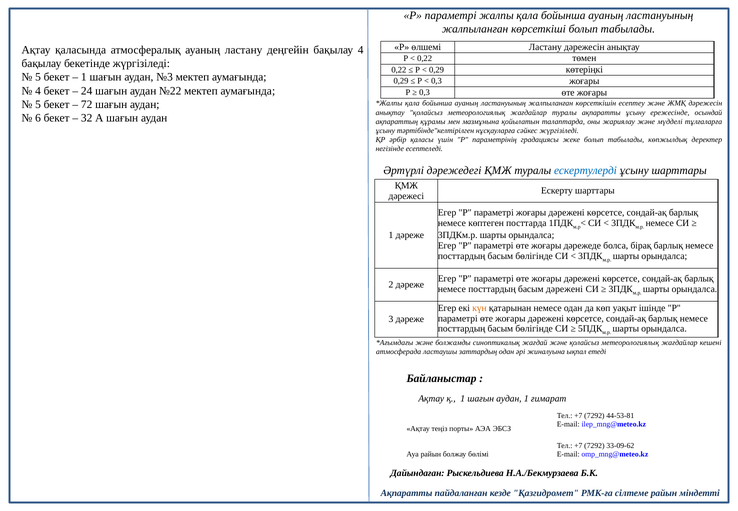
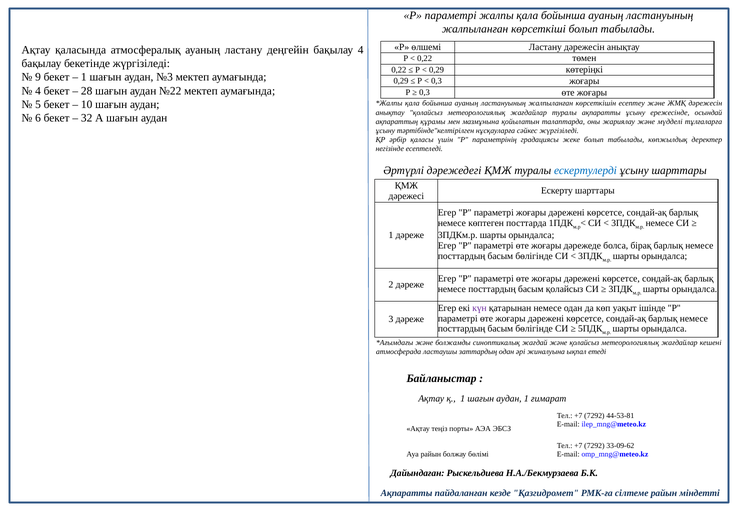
5: 5 -> 9 (38, 77)
24: 24 -> 28 (87, 91)
72: 72 -> 10 (87, 104)
басым дәрежені: дәрежені -> қолайсыз (565, 289)
күн colour: orange -> purple (479, 308)
